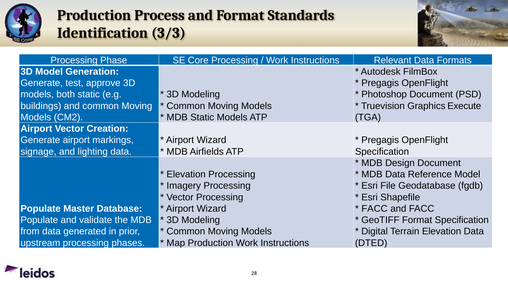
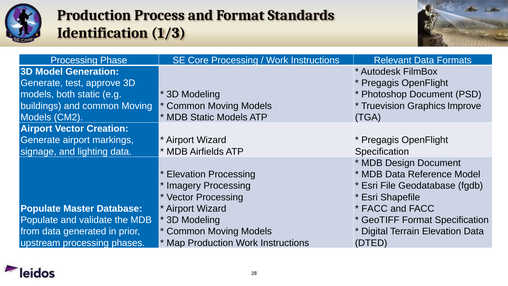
3/3: 3/3 -> 1/3 (168, 33)
Execute: Execute -> Improve (464, 106)
